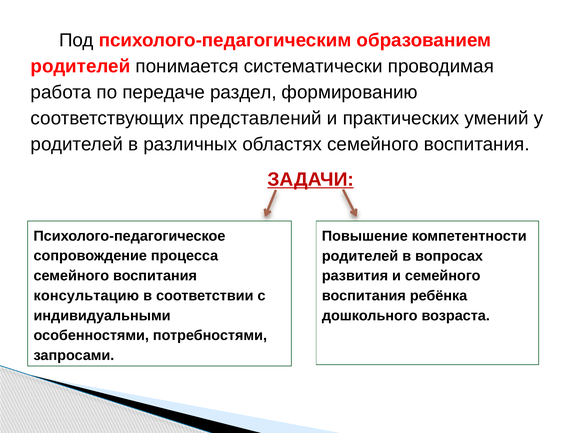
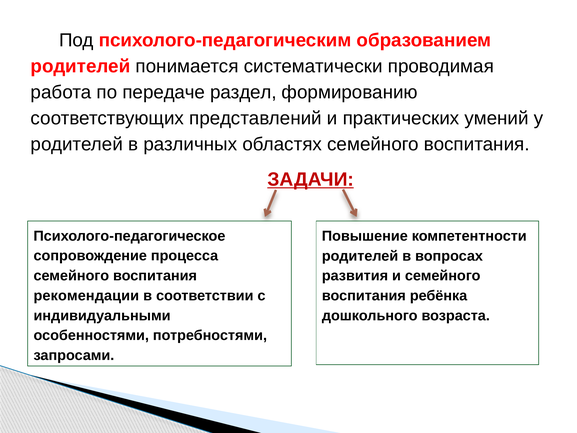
консультацию: консультацию -> рекомендации (86, 296)
